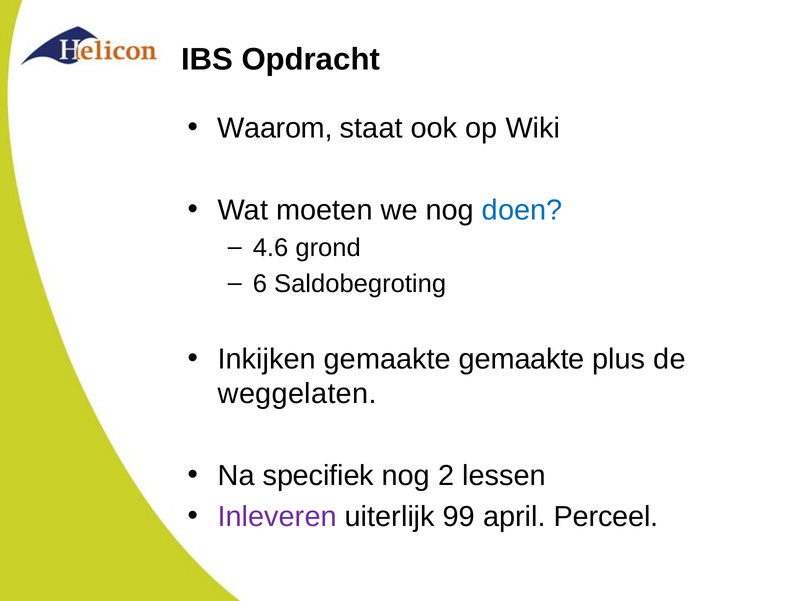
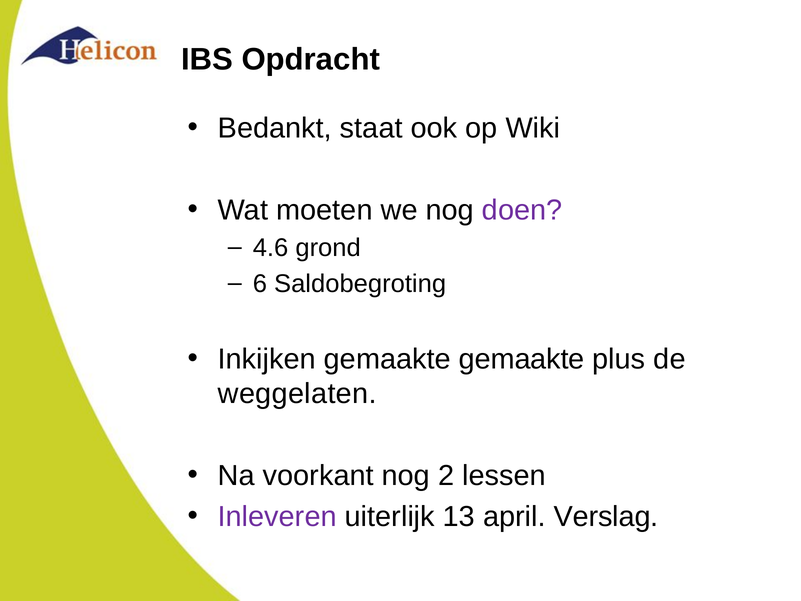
Waarom: Waarom -> Bedankt (275, 128)
doen colour: blue -> purple (522, 210)
specifiek: specifiek -> voorkant (318, 476)
99: 99 -> 13 (459, 517)
Perceel: Perceel -> Verslag (606, 517)
